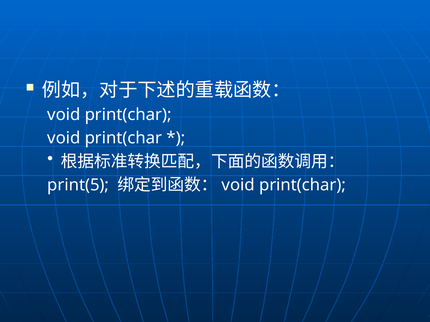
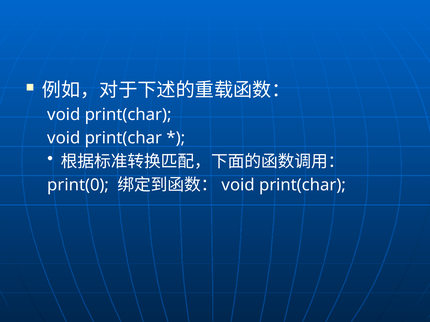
print(5: print(5 -> print(0 (78, 185)
